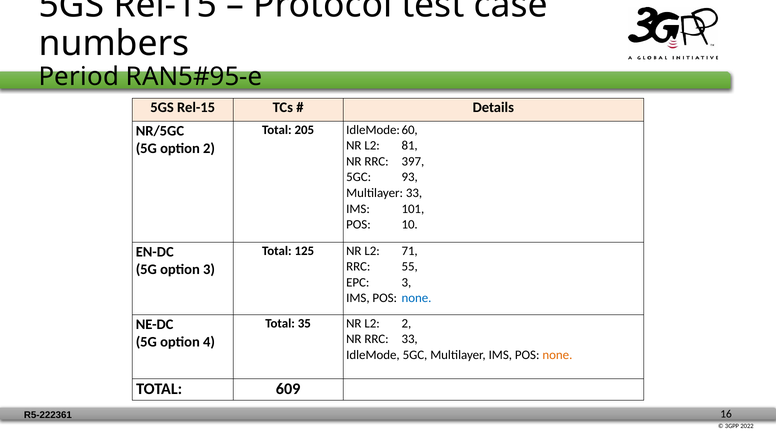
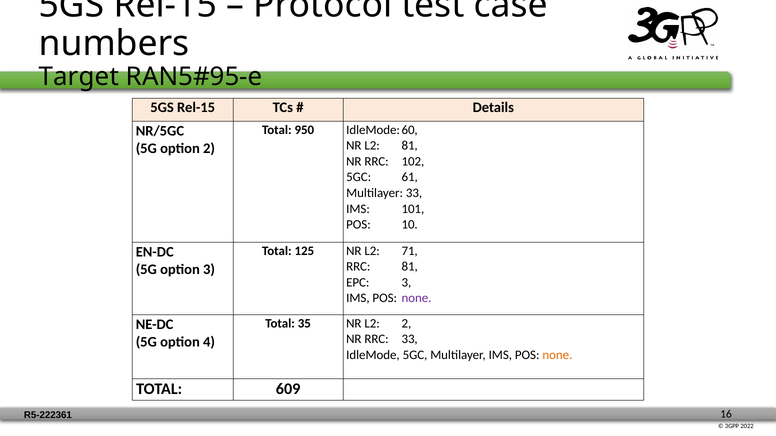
Period: Period -> Target (79, 77)
205: 205 -> 950 (304, 130)
397: 397 -> 102 (413, 162)
93: 93 -> 61 (410, 177)
RRC 55: 55 -> 81 (410, 267)
none colour: blue -> purple (416, 299)
